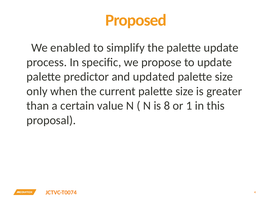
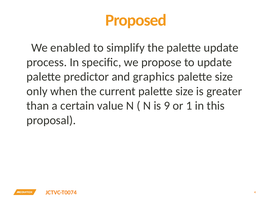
updated: updated -> graphics (154, 77)
8: 8 -> 9 (167, 106)
